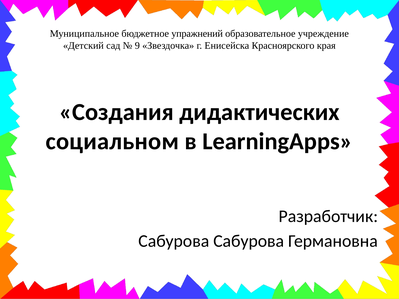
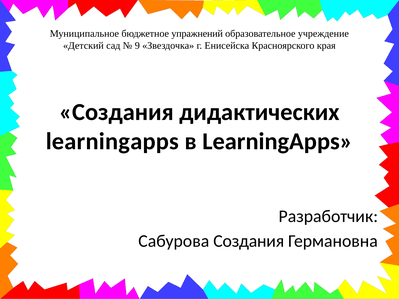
социальном: социальном -> learningapps (112, 141)
Сабурова Сабурова: Сабурова -> Создания (249, 241)
